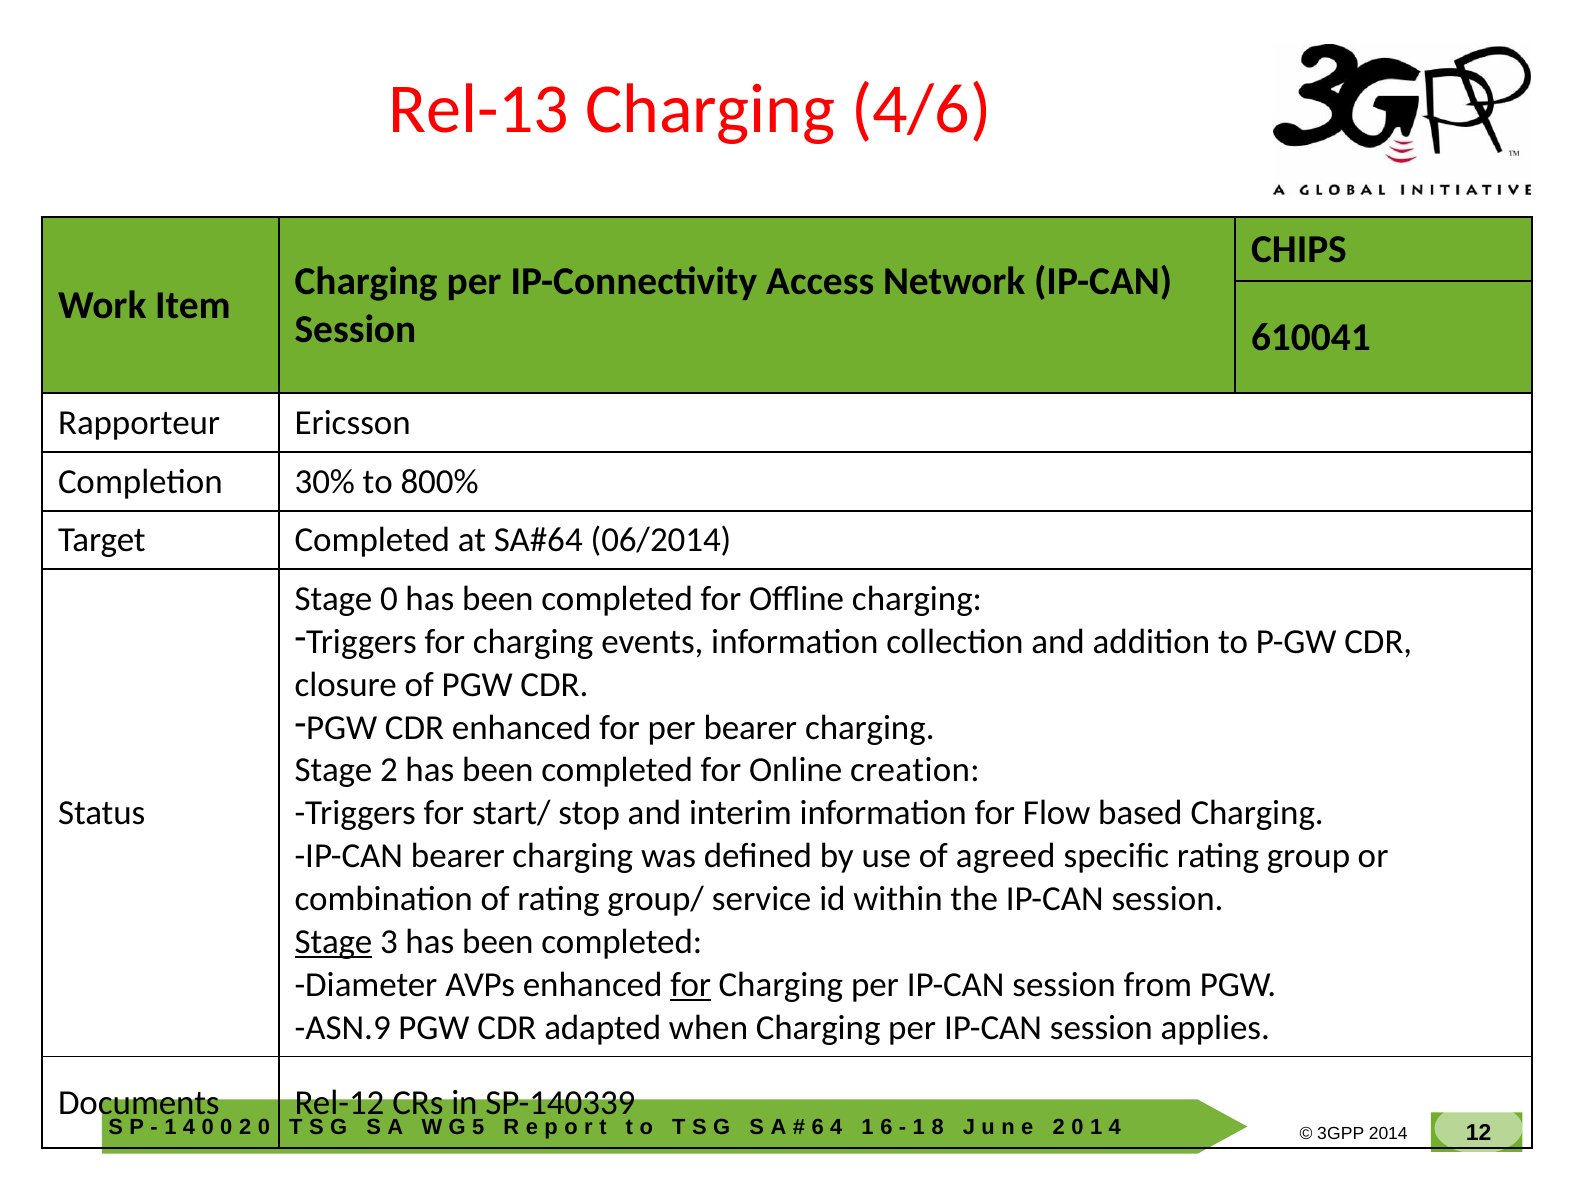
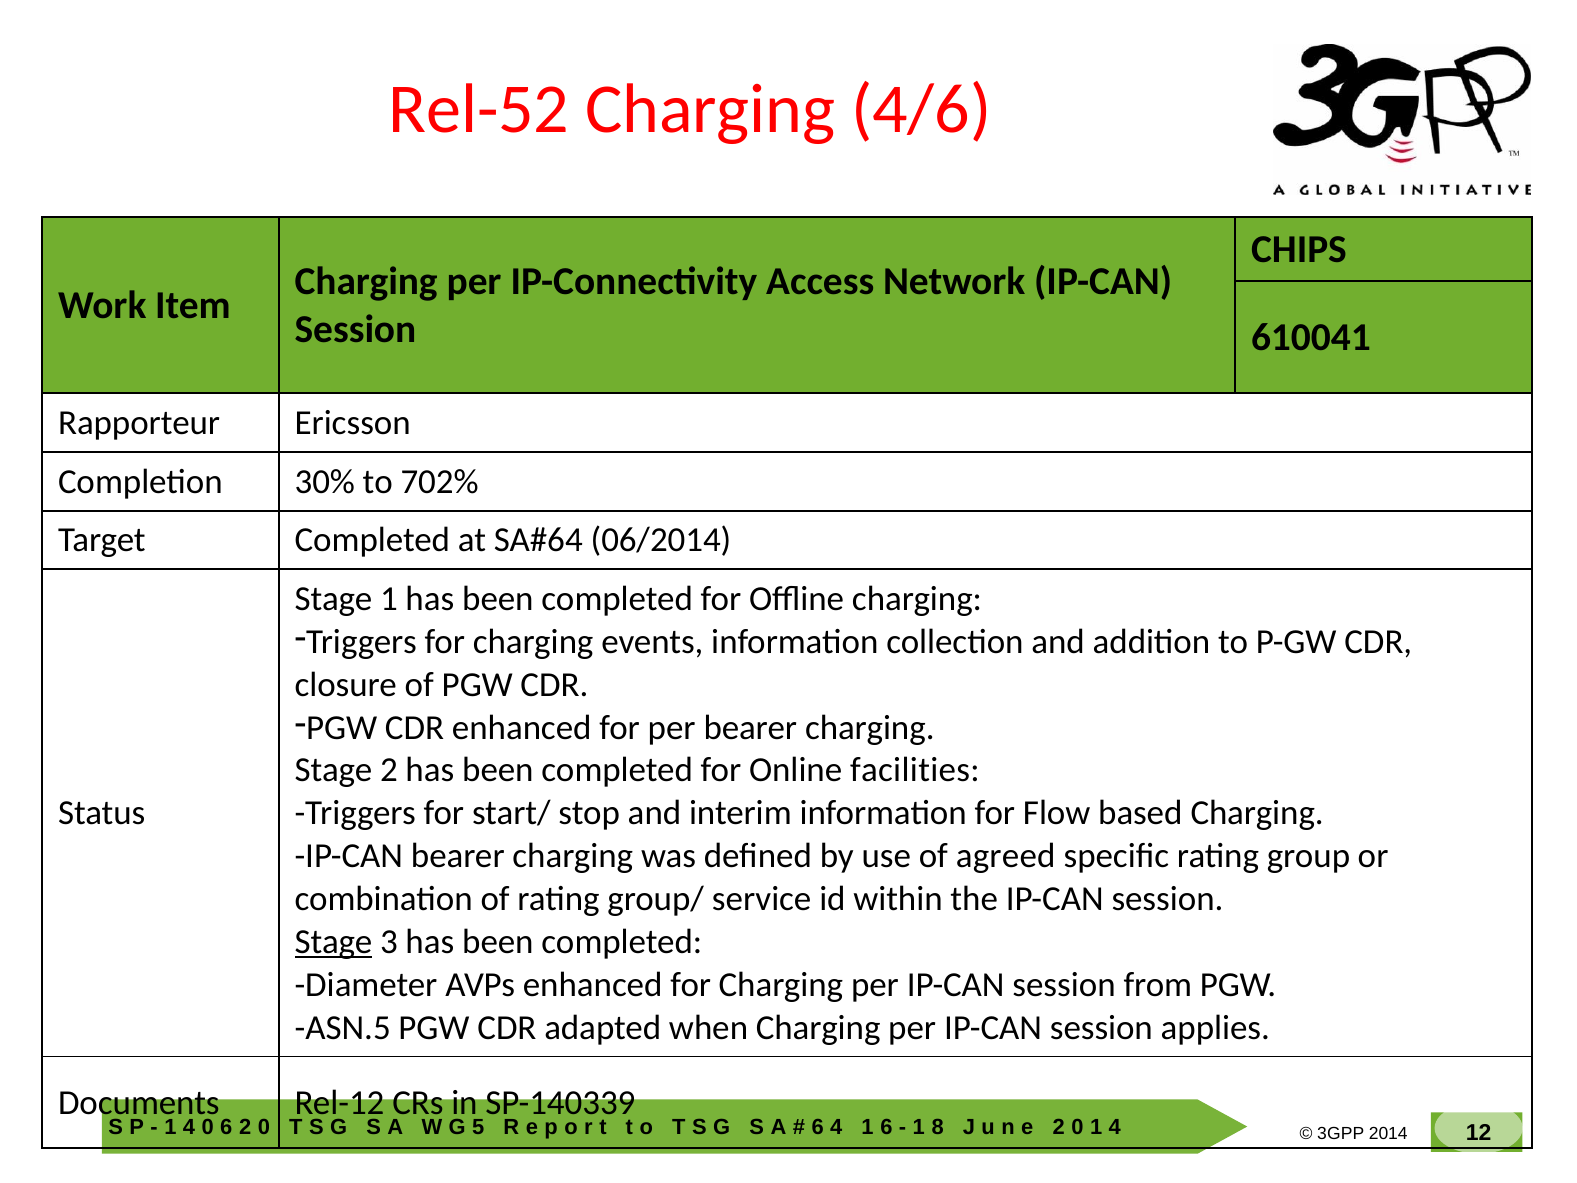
Rel-13: Rel-13 -> Rel-52 (479, 109)
800%: 800% -> 702% (440, 482)
Stage 0: 0 -> 1 (389, 599)
creation: creation -> facilities (915, 770)
for underline: present -> none (691, 984)
ASN.9: ASN.9 -> ASN.5 (343, 1027)
0: 0 -> 6 (226, 1127)
